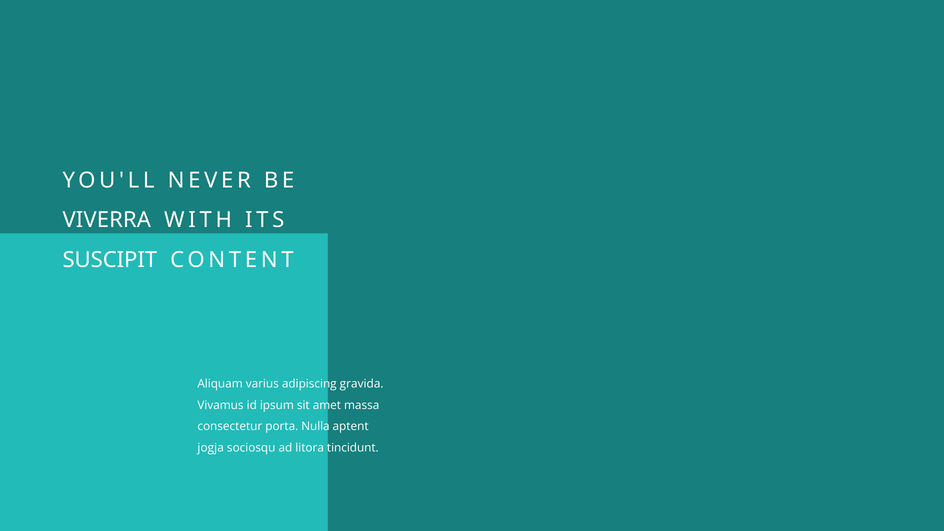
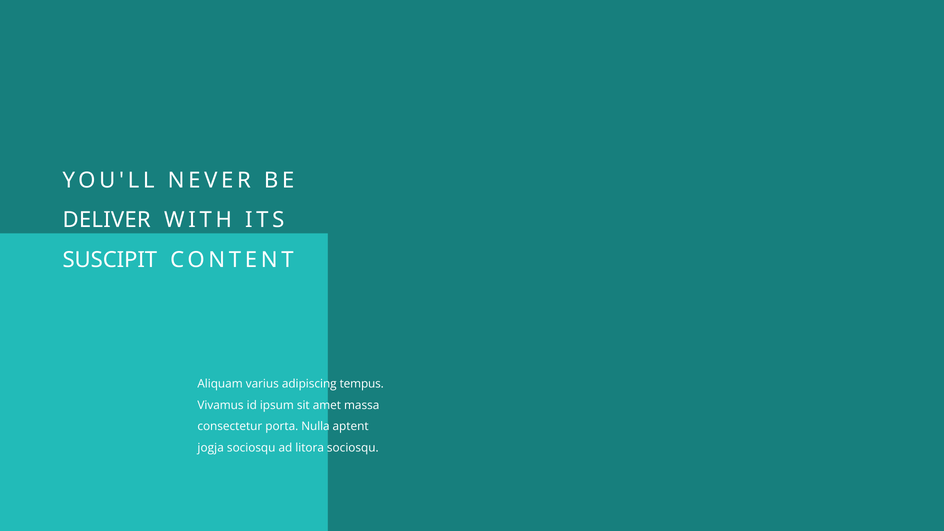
VIVERRA: VIVERRA -> DELIVER (107, 220)
gravida: gravida -> tempus (362, 384)
litora tincidunt: tincidunt -> sociosqu (353, 448)
